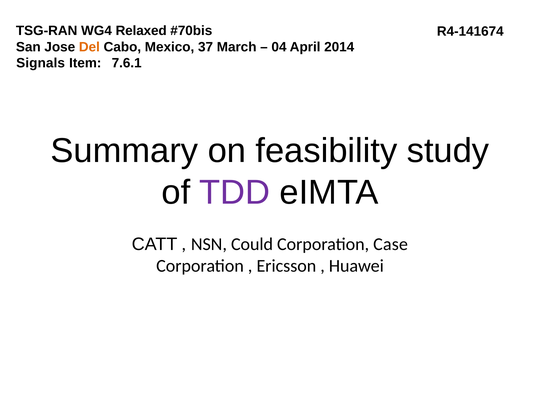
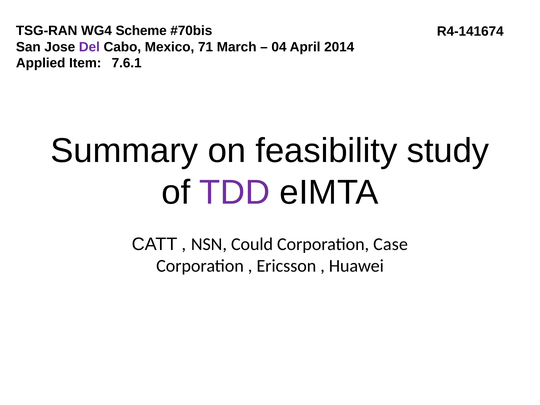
Relaxed: Relaxed -> Scheme (141, 31)
Del colour: orange -> purple (89, 47)
37: 37 -> 71 (206, 47)
Signals: Signals -> Applied (41, 63)
